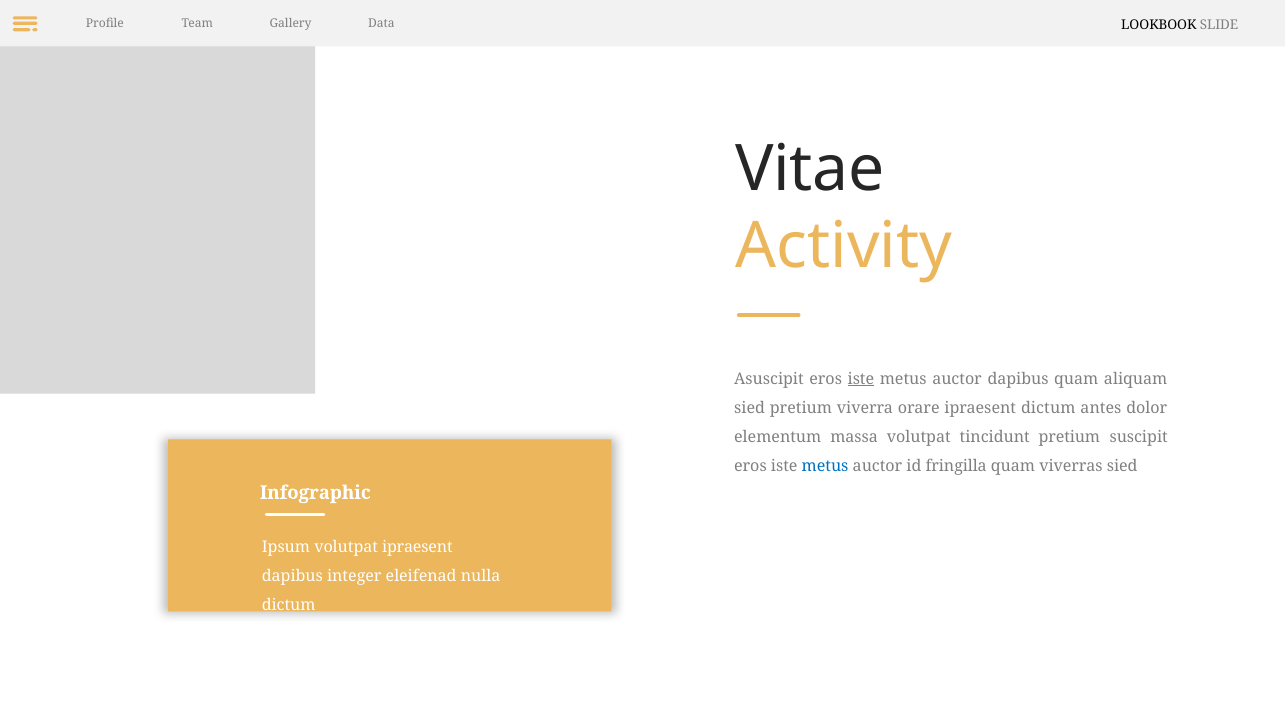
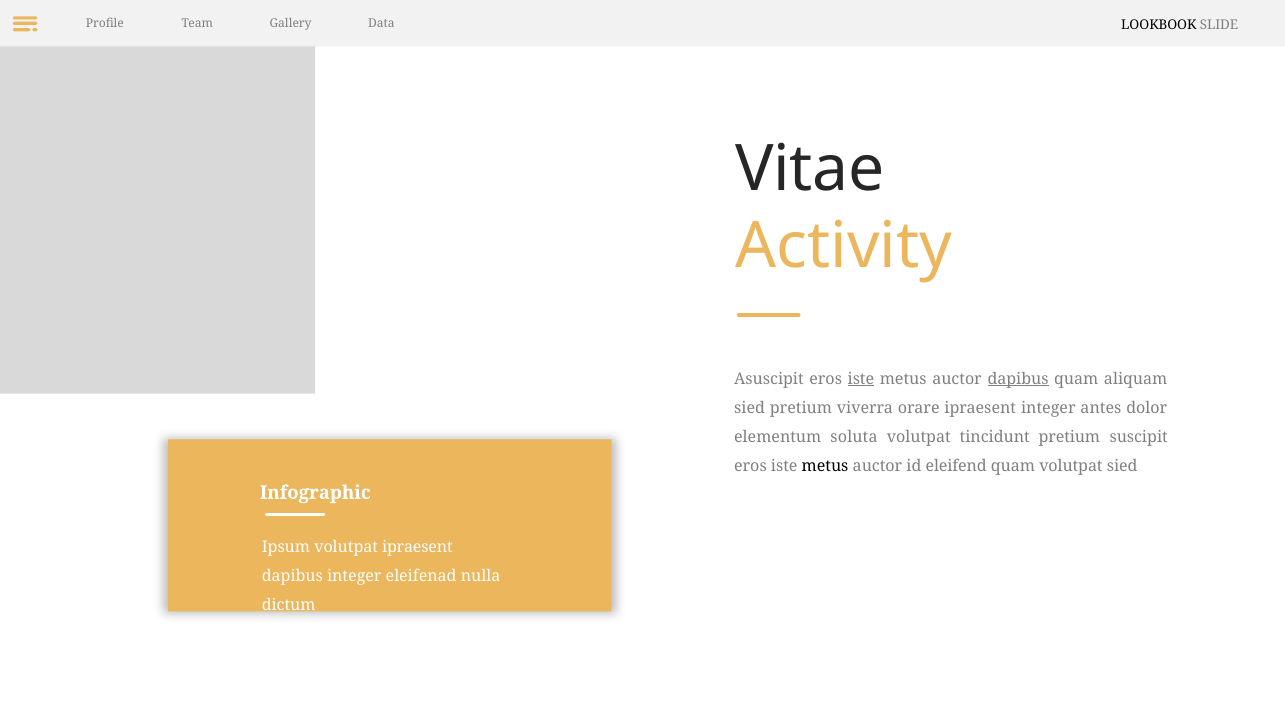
dapibus underline: none -> present (1018, 379)
ipraesent dictum: dictum -> integer (1048, 408)
massa: massa -> soluta (854, 437)
metus colour: blue -> black (825, 466)
fringilla: fringilla -> eleifend (956, 466)
quam viverras: viverras -> volutpat (1071, 466)
